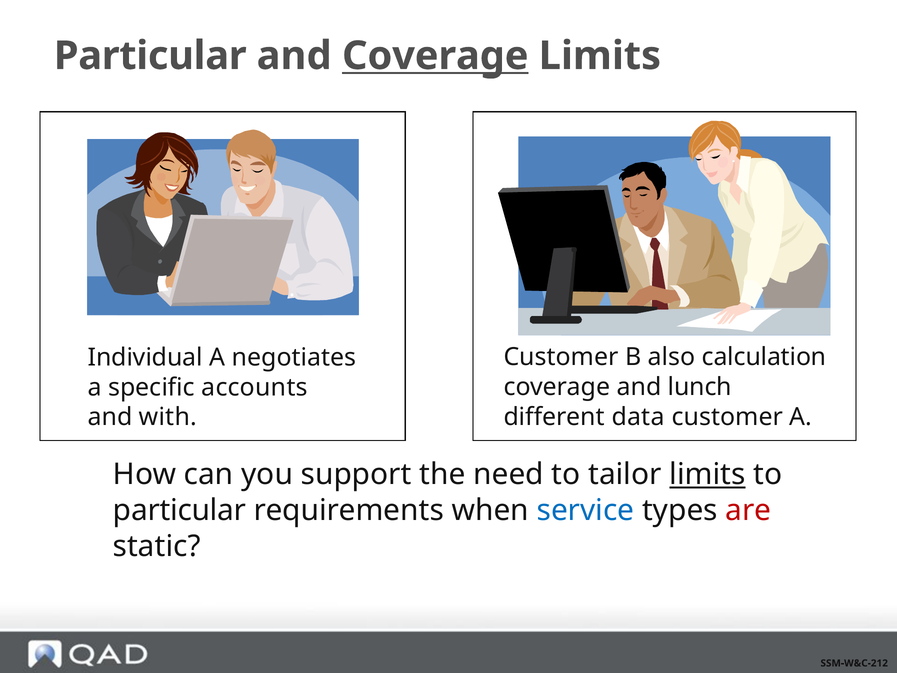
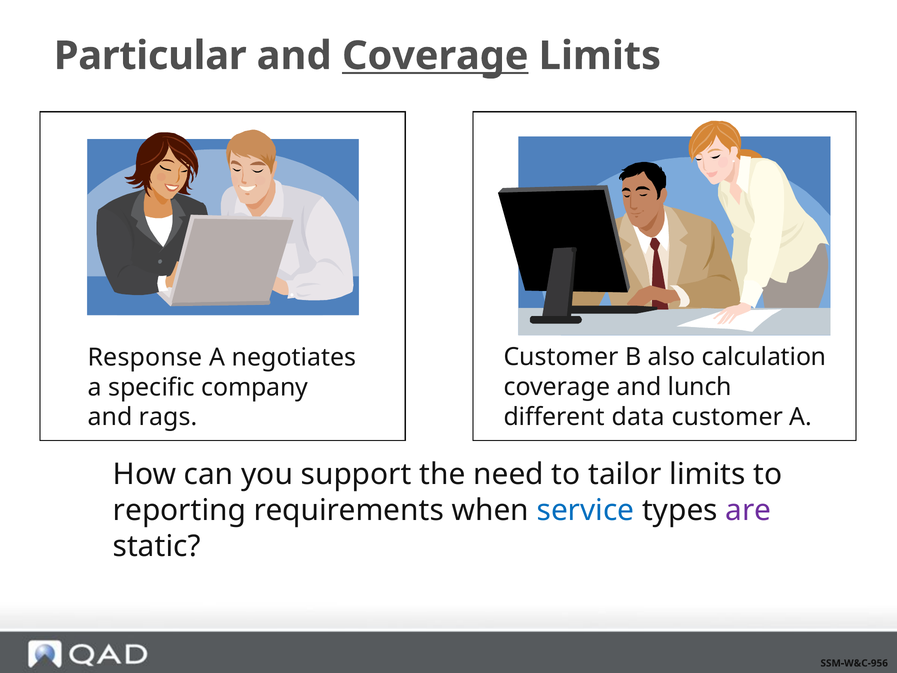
Individual: Individual -> Response (145, 357)
accounts: accounts -> company (255, 387)
with: with -> rags (168, 417)
limits underline: present -> none (708, 474)
particular: particular -> reporting (179, 510)
are colour: red -> purple (748, 510)
SSM-W&C-212: SSM-W&C-212 -> SSM-W&C-956 (854, 663)
